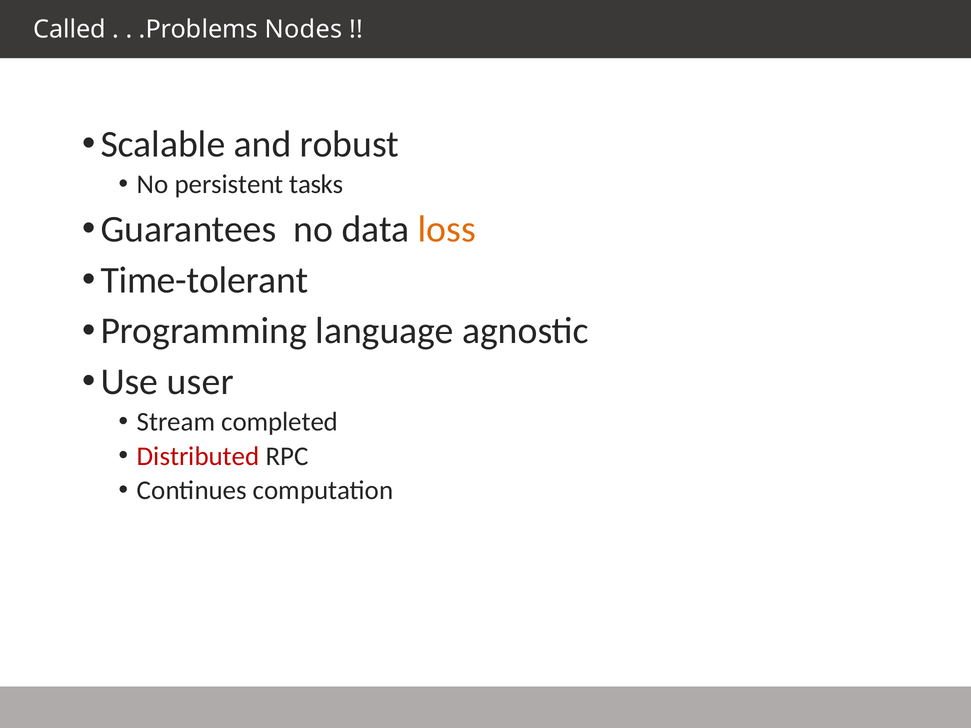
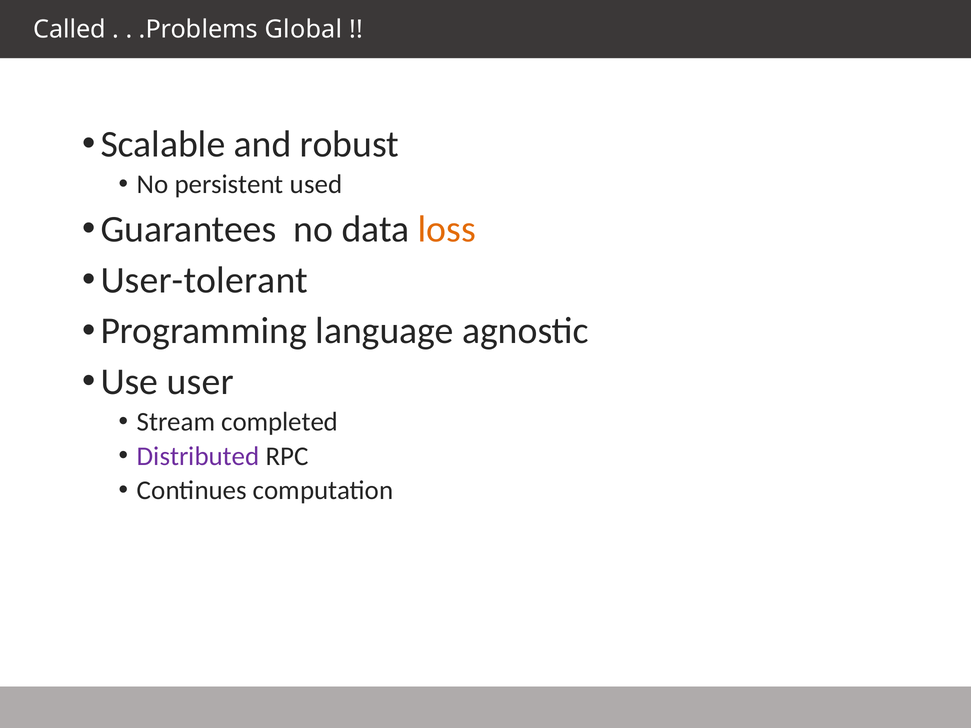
Nodes: Nodes -> Global (304, 29)
tasks: tasks -> used (316, 184)
Time-tolerant: Time-tolerant -> User-tolerant (204, 280)
Distributed colour: red -> purple (198, 456)
